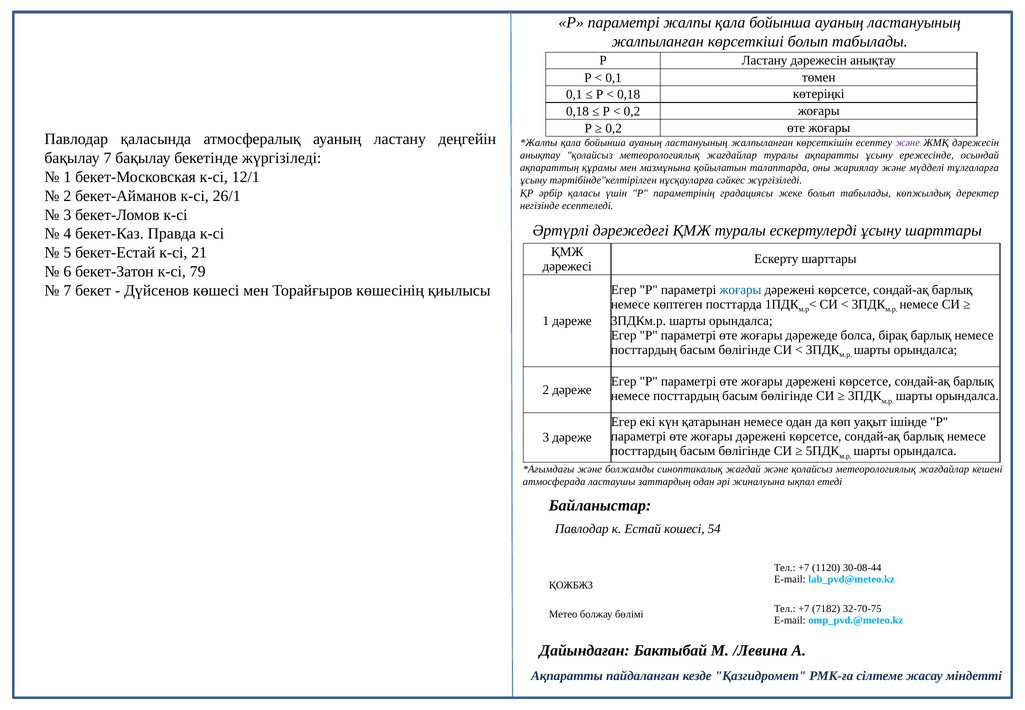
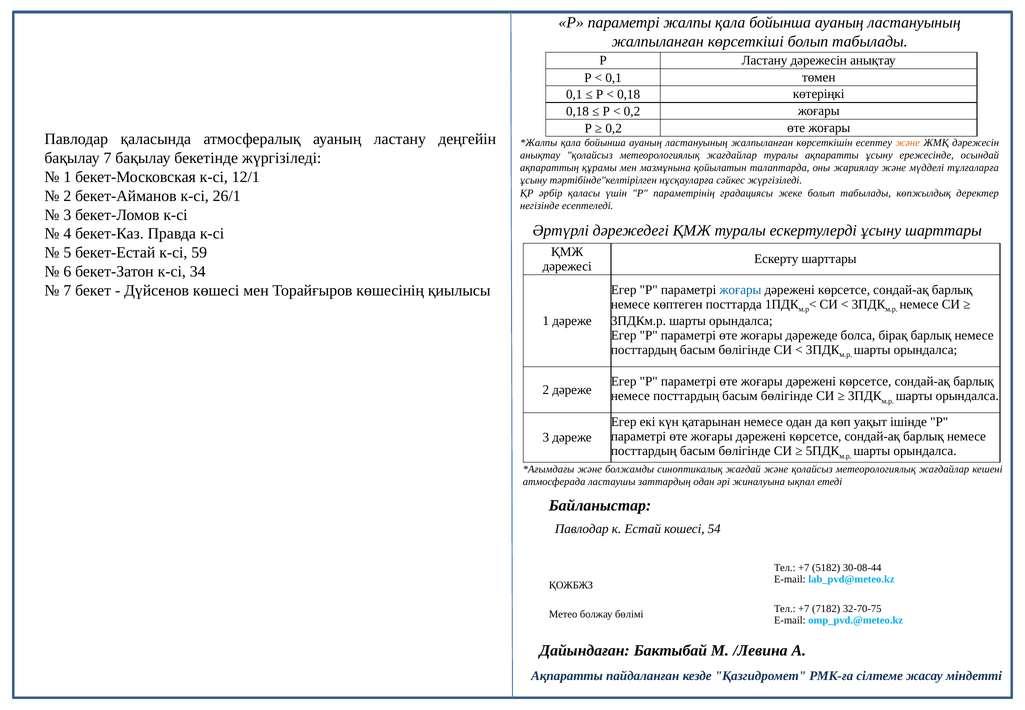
және colour: purple -> orange (908, 143)
21: 21 -> 59 (199, 253)
79: 79 -> 34 (198, 271)
1120: 1120 -> 5182 (826, 567)
